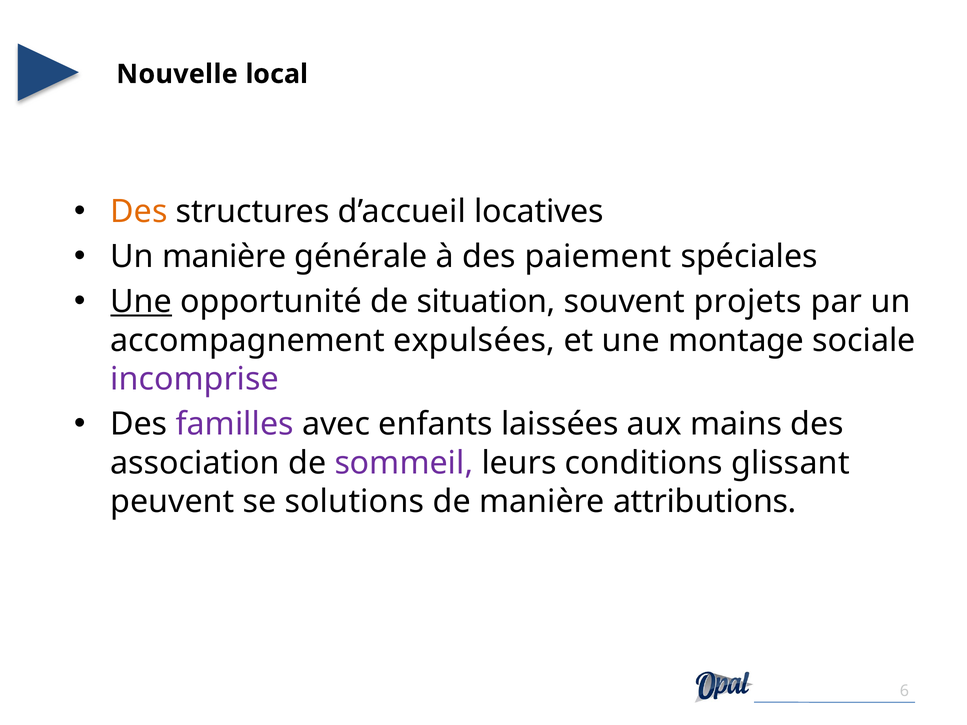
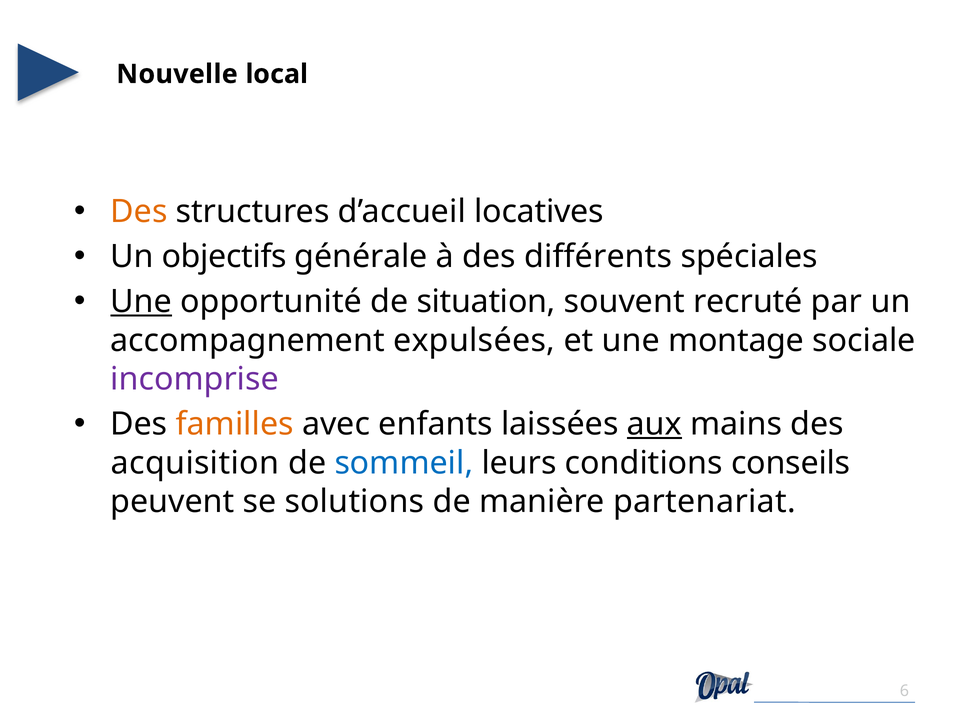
Un manière: manière -> objectifs (224, 257)
paiement: paiement -> différents (598, 257)
projets: projets -> recruté (748, 302)
familles colour: purple -> orange (235, 424)
aux underline: none -> present (654, 424)
association: association -> acquisition (195, 463)
sommeil colour: purple -> blue (404, 463)
glissant: glissant -> conseils (791, 463)
attributions: attributions -> partenariat (705, 502)
